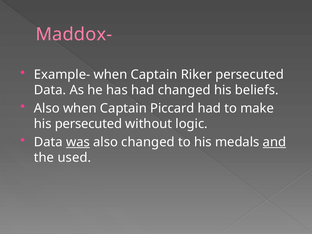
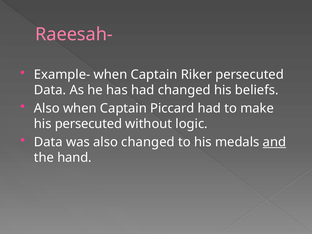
Maddox-: Maddox- -> Raeesah- (74, 34)
was underline: present -> none (78, 142)
used: used -> hand (74, 158)
